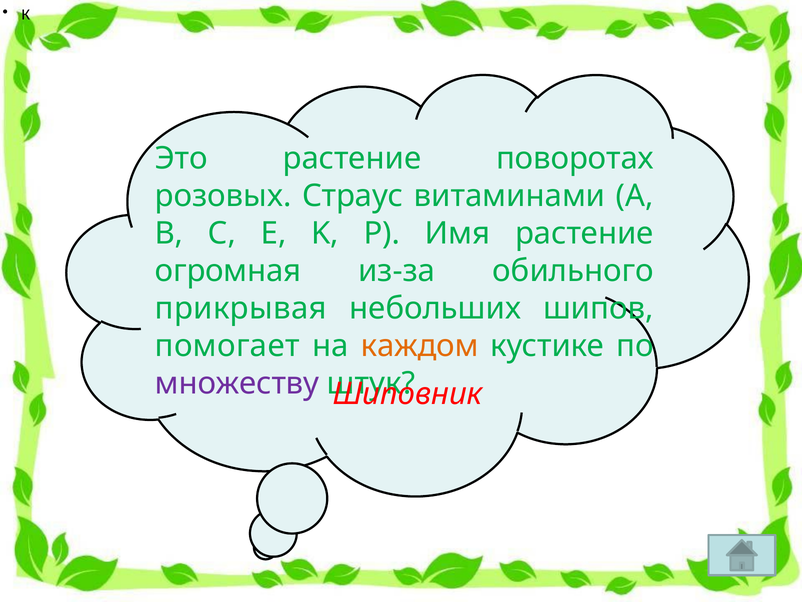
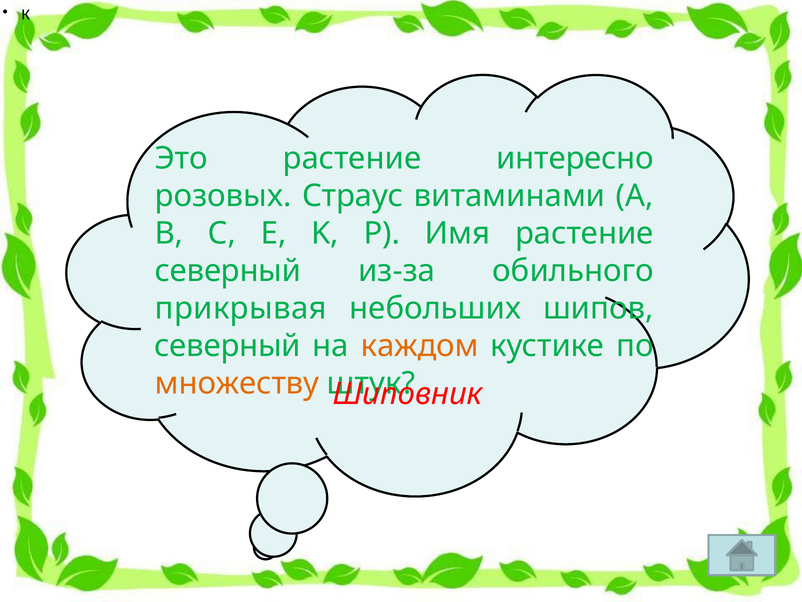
поворотах: поворотах -> интересно (575, 158)
огромная: огромная -> северный (228, 271)
помогает: помогает -> северный (228, 346)
множеству colour: purple -> orange (237, 383)
